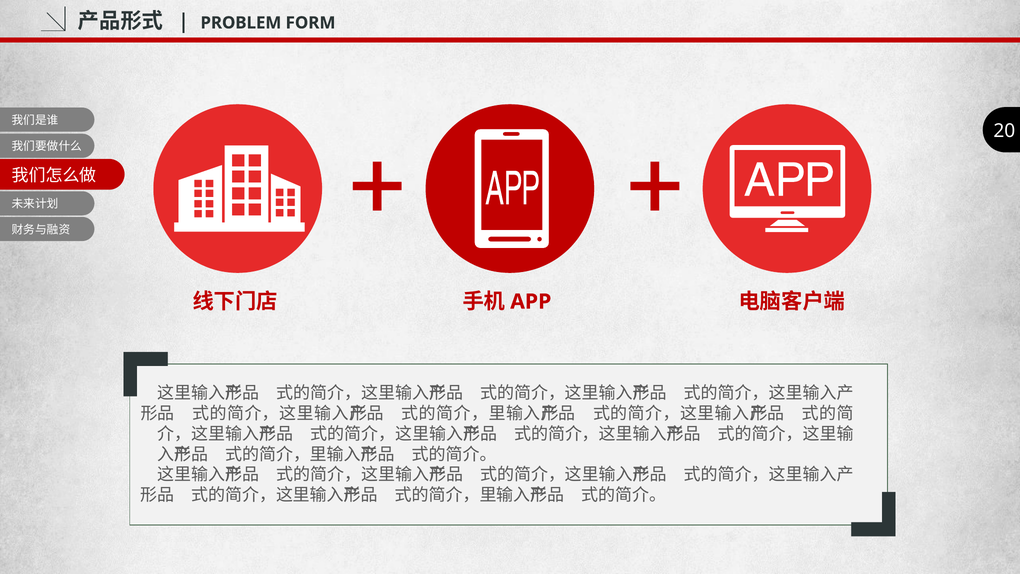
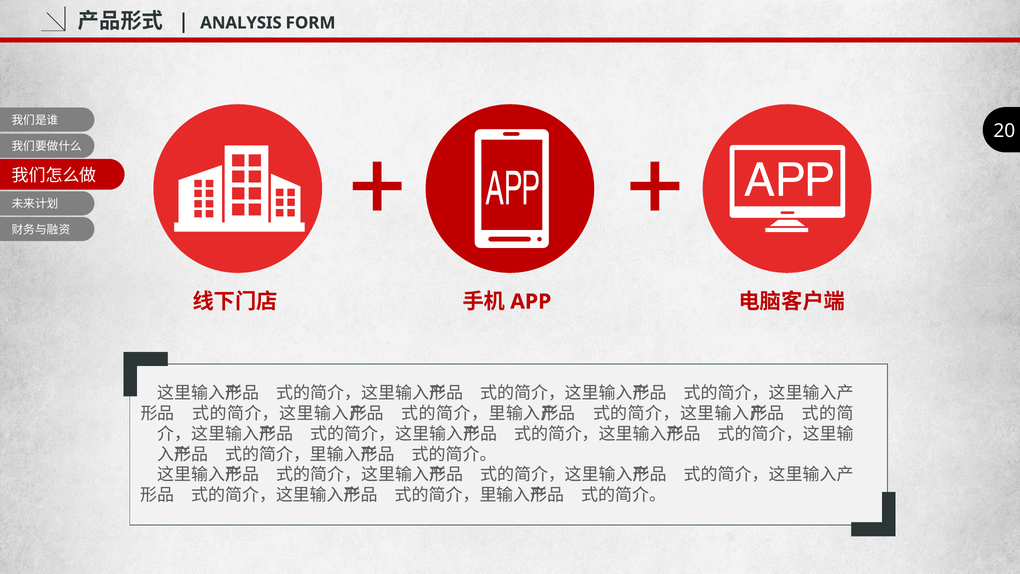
PROBLEM: PROBLEM -> ANALYSIS (241, 23)
